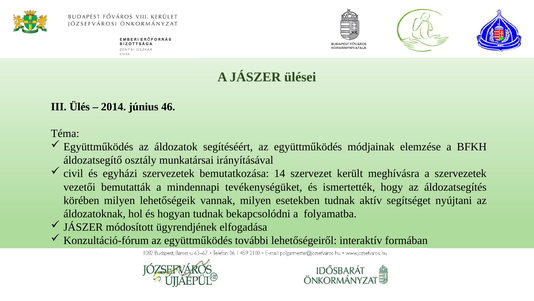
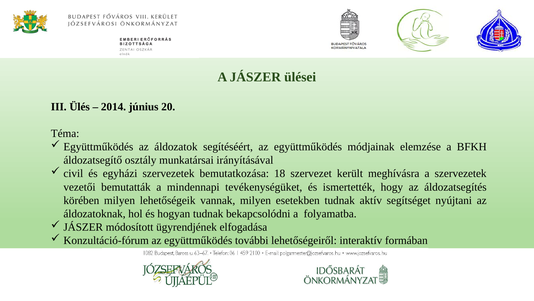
46: 46 -> 20 (168, 107)
14: 14 -> 18 (280, 173)
